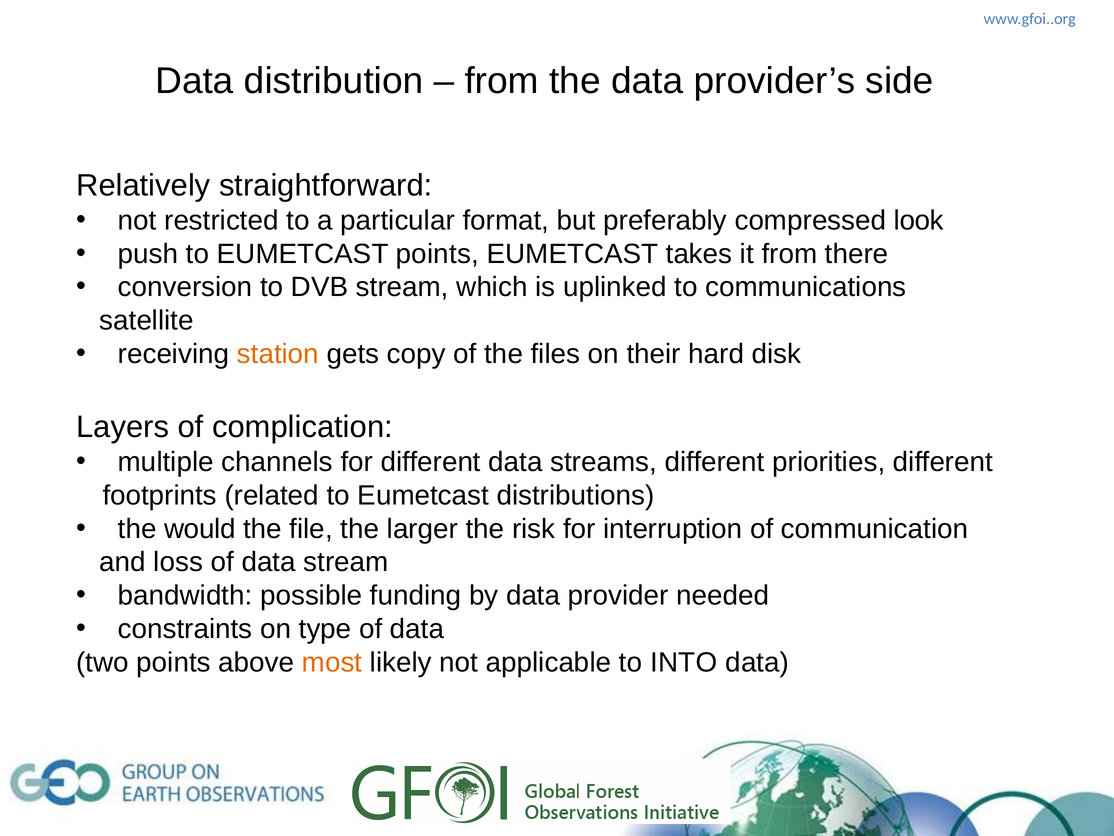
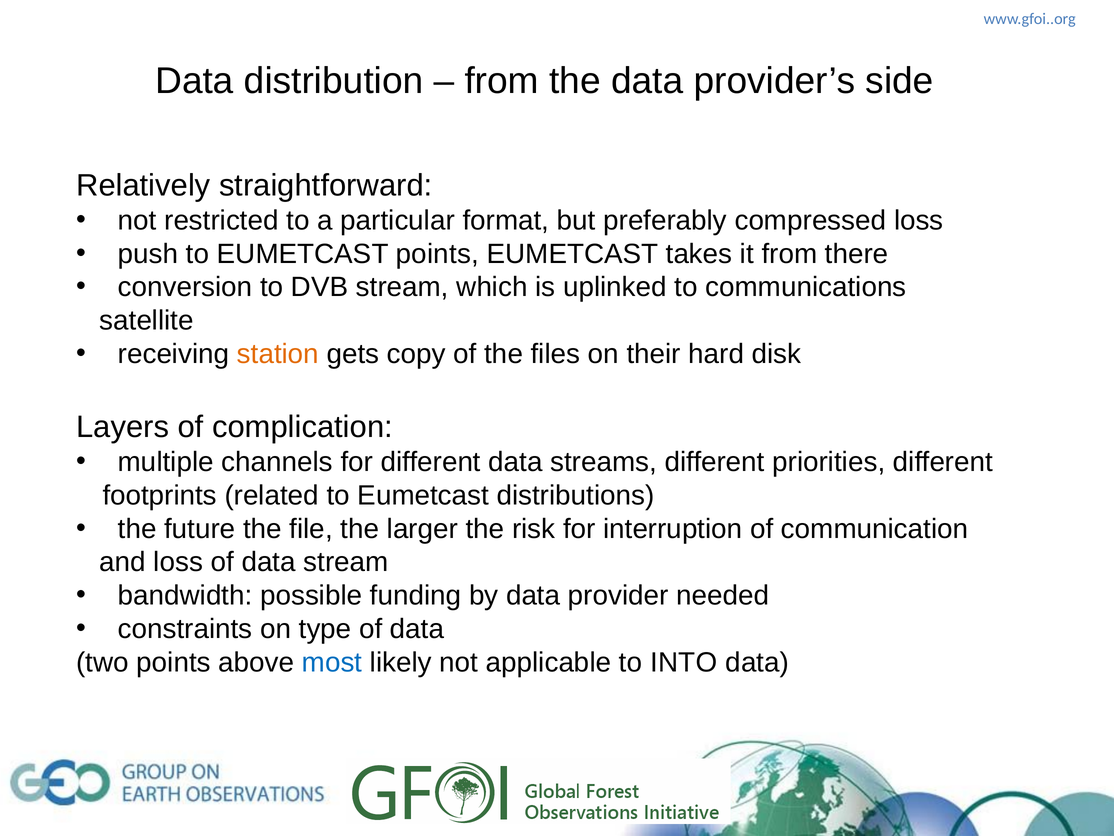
compressed look: look -> loss (919, 220)
would: would -> future (200, 529)
most colour: orange -> blue (332, 662)
